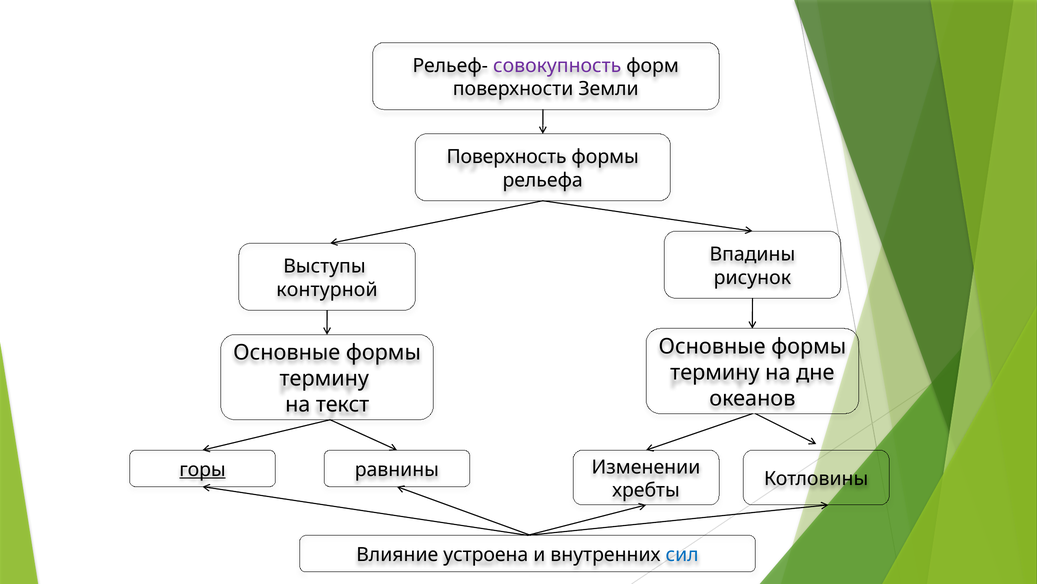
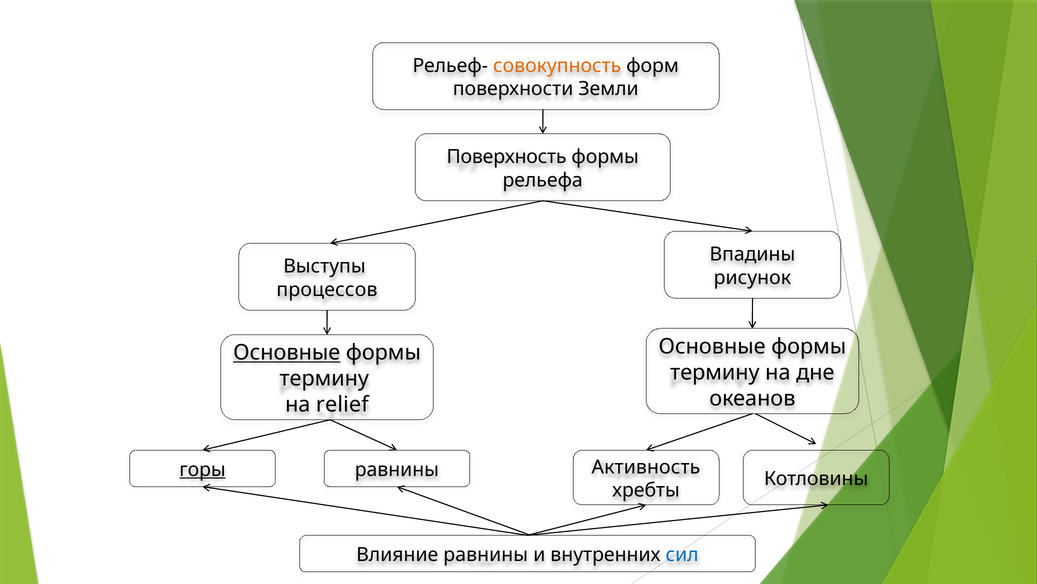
совокупность colour: purple -> orange (557, 66)
контурной: контурной -> процессов (327, 289)
Основные underline: none -> present (287, 352)
текст: текст -> relief (342, 404)
Изменении: Изменении -> Активность (646, 467)
Влияние устроена: устроена -> равнины (486, 554)
